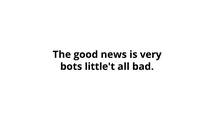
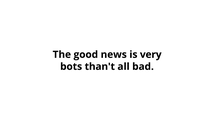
little't: little't -> than't (100, 67)
